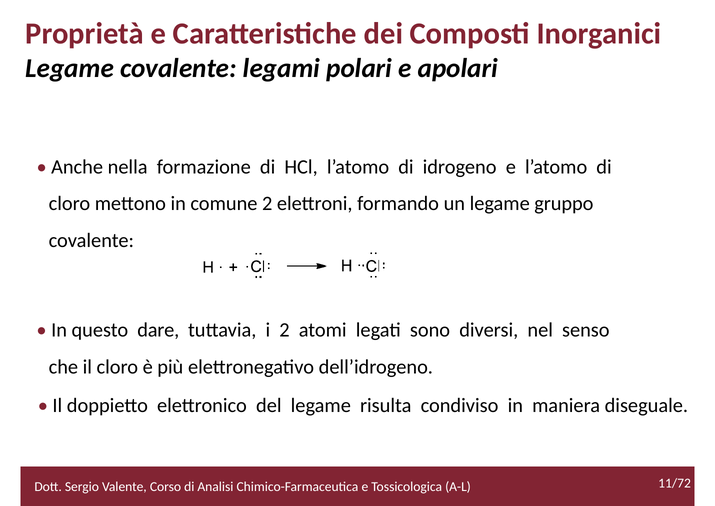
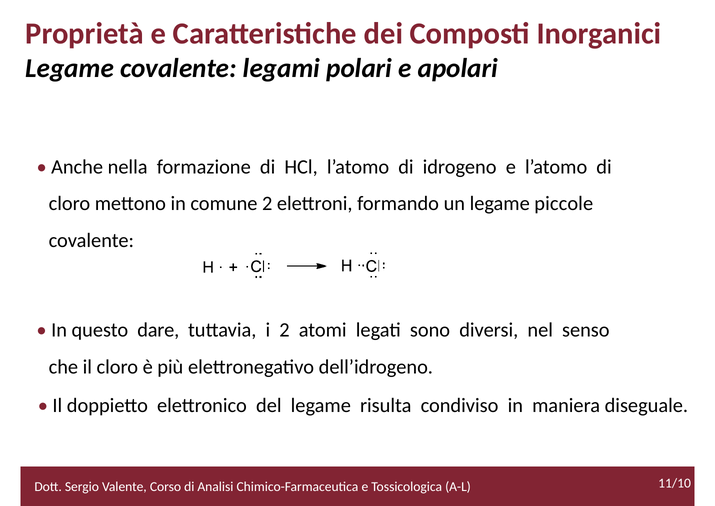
gruppo: gruppo -> piccole (564, 204)
11/72: 11/72 -> 11/10 (675, 483)
